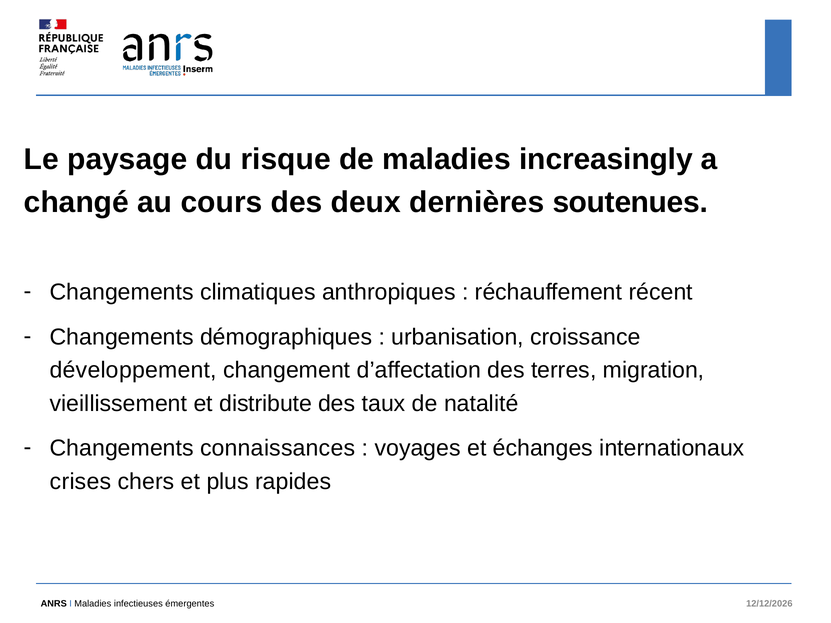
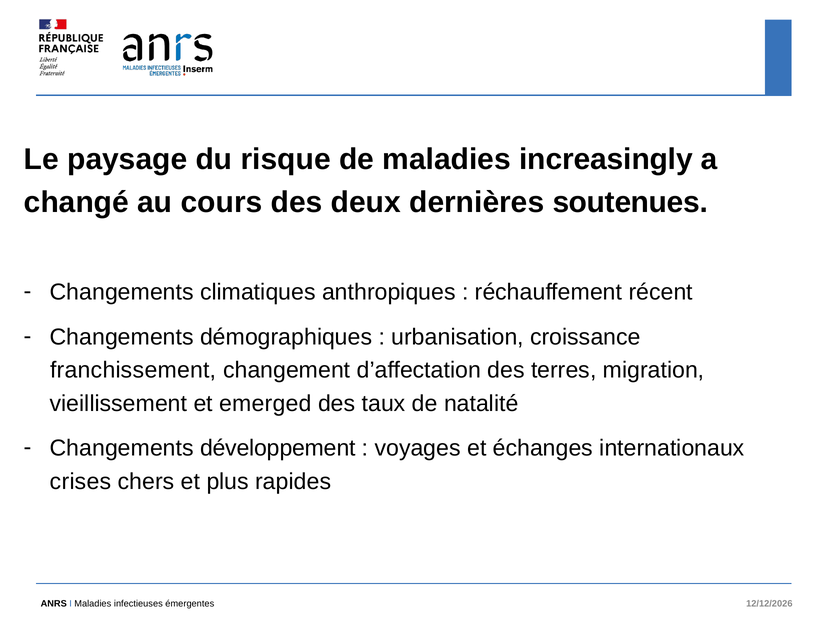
développement: développement -> franchissement (133, 370)
distribute: distribute -> emerged (265, 404)
connaissances: connaissances -> développement (278, 448)
